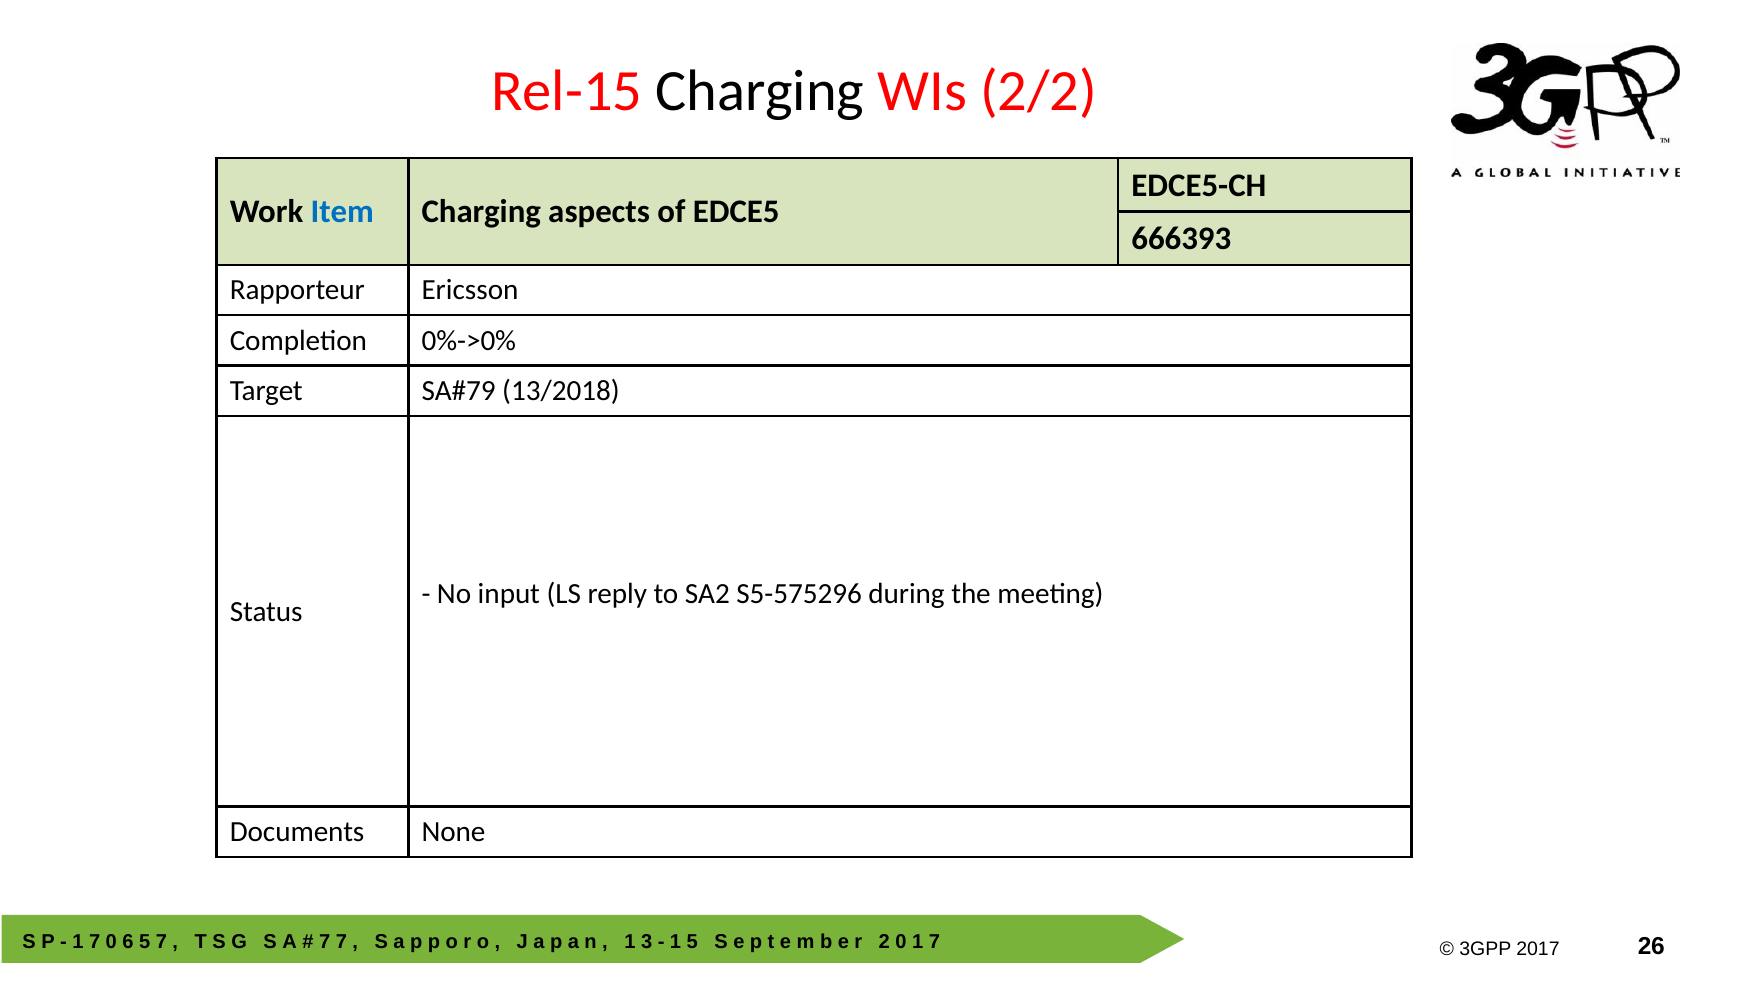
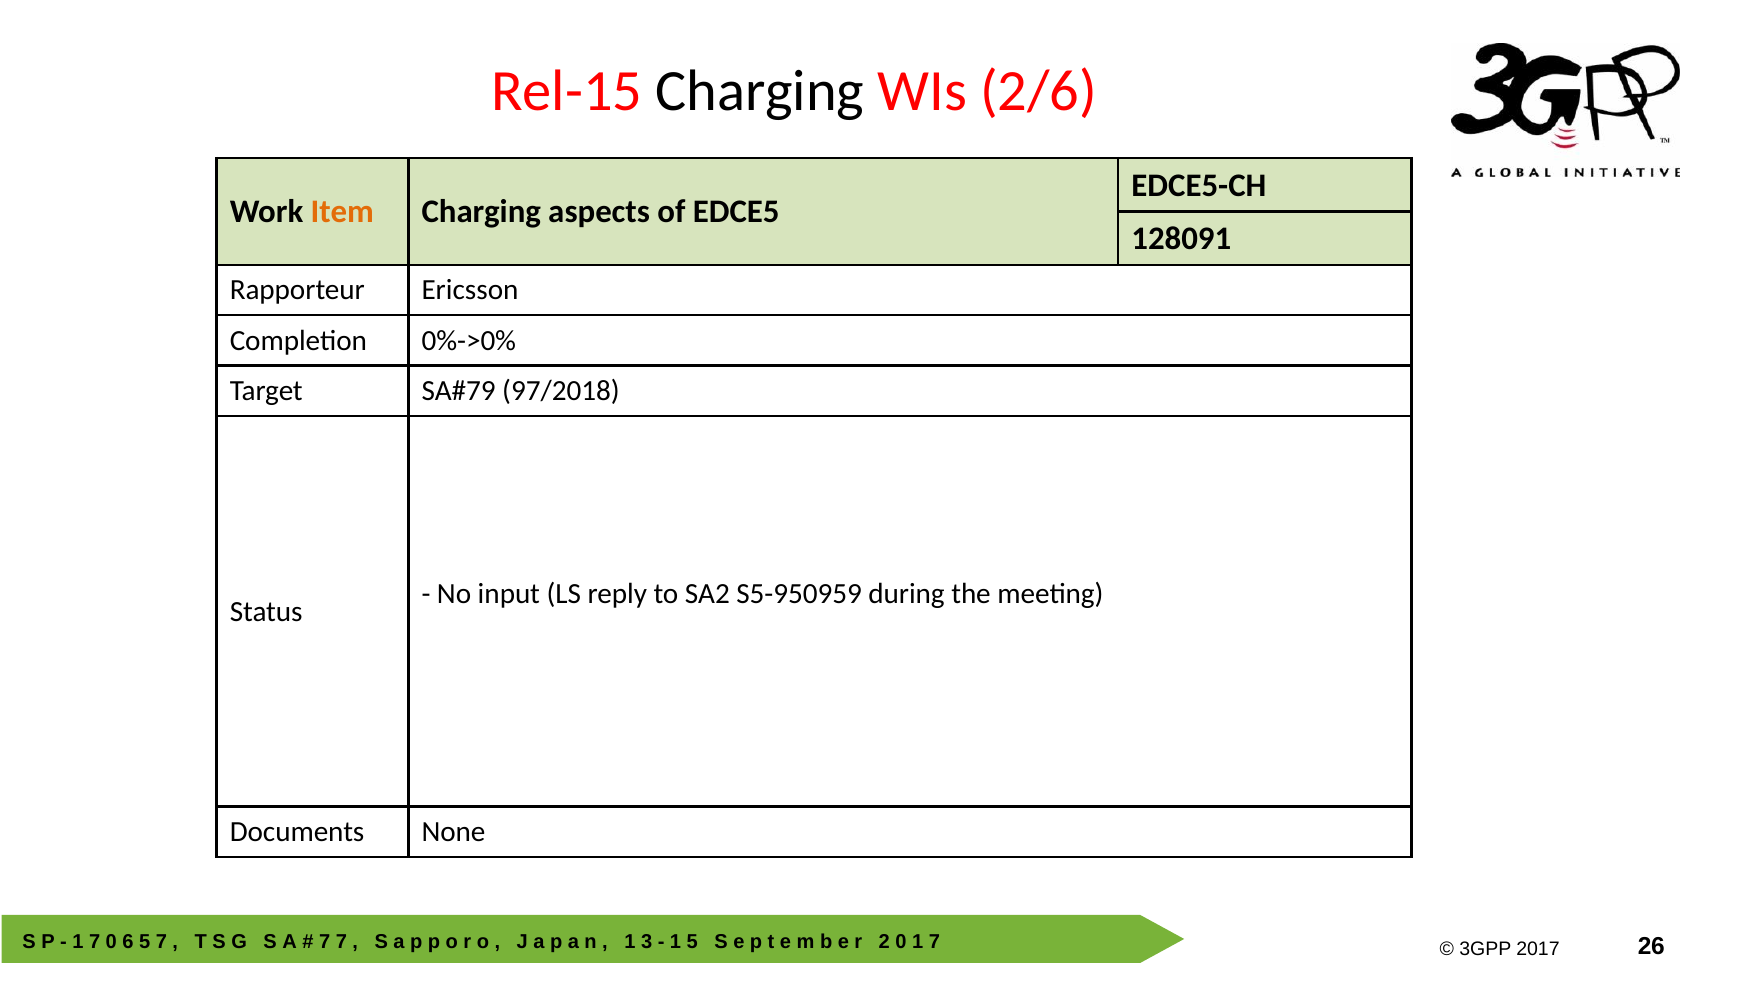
2/2: 2/2 -> 2/6 (1039, 91)
Item colour: blue -> orange (342, 212)
666393: 666393 -> 128091 (1181, 238)
13/2018: 13/2018 -> 97/2018 (561, 391)
S5-575296: S5-575296 -> S5-950959 (799, 594)
